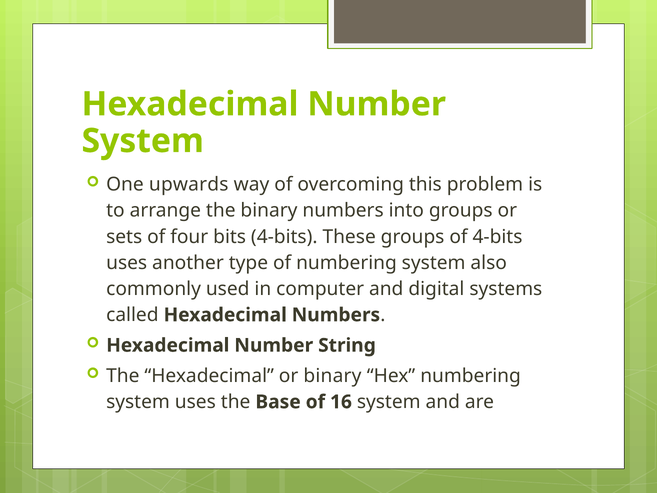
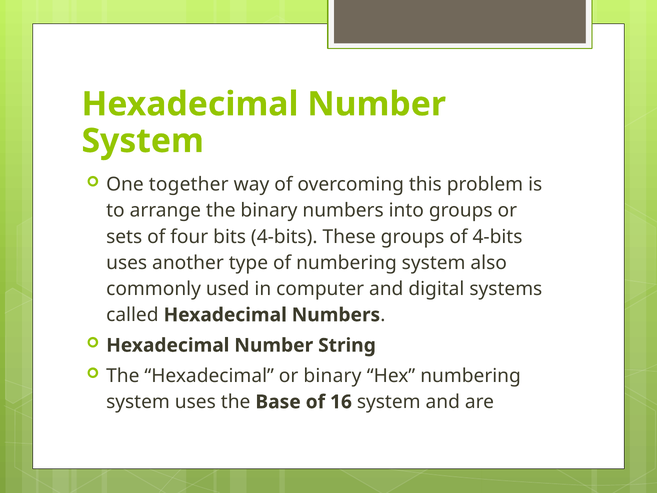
upwards: upwards -> together (189, 184)
